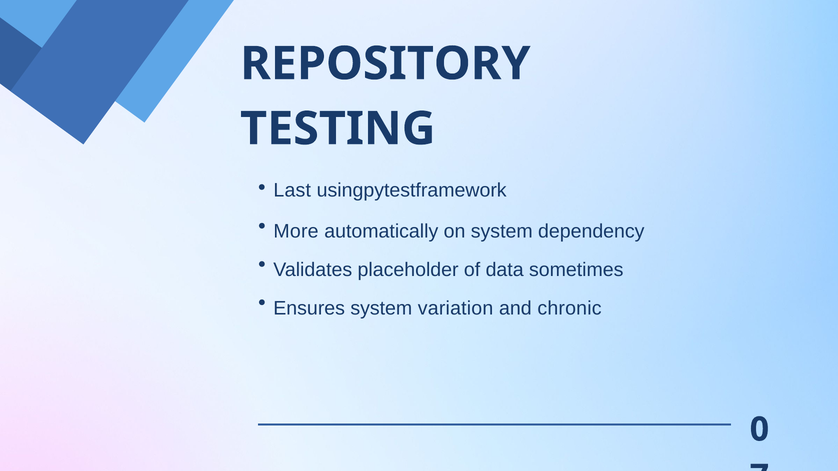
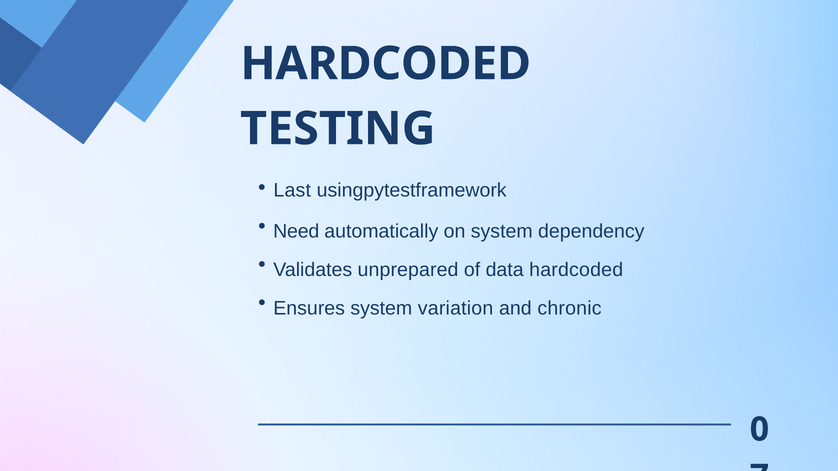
REPOSITORY: REPOSITORY -> HARDCODED (386, 64)
More: More -> Need (296, 232)
placeholder: placeholder -> unprepared (408, 270)
data sometimes: sometimes -> hardcoded (576, 270)
